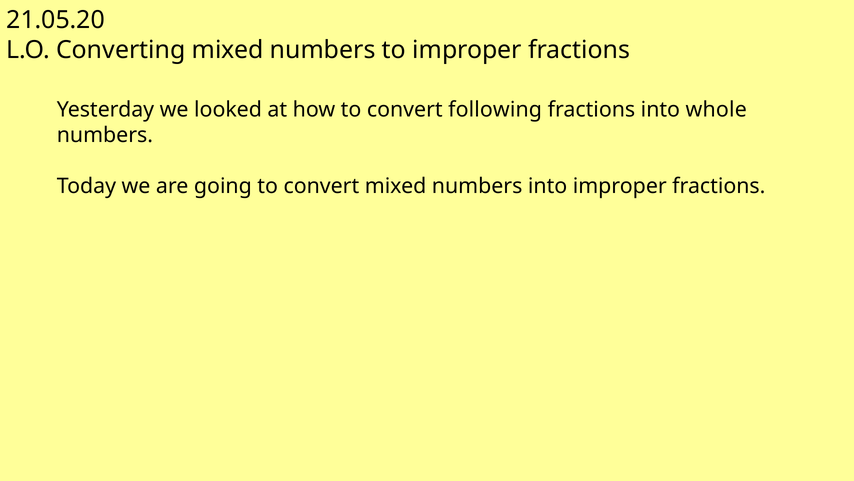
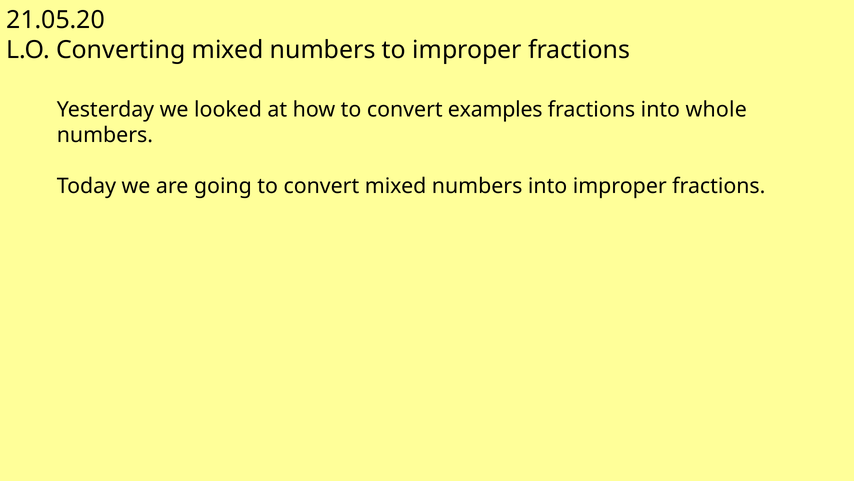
following: following -> examples (495, 109)
